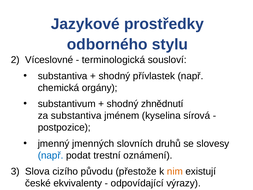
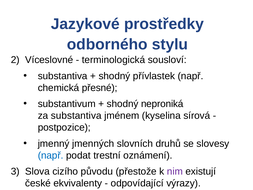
orgány: orgány -> přesné (100, 88)
zhnědnutí: zhnědnutí -> neproniká (162, 104)
nim colour: orange -> purple (175, 171)
